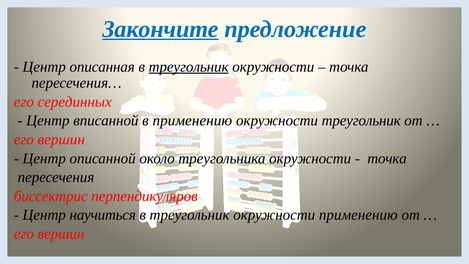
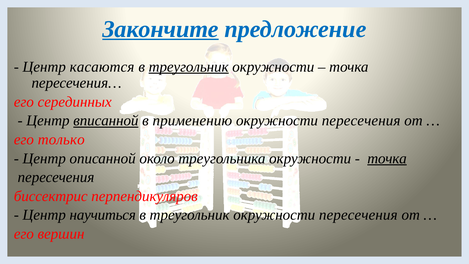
описанная: описанная -> касаются (102, 67)
вписанной underline: none -> present (106, 121)
треугольник: треугольник -> пересечения (361, 121)
вершин: вершин -> только (61, 139)
точка underline: none -> present (387, 158)
треугольник окружности применению: применению -> пересечения (358, 215)
